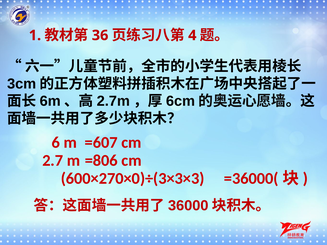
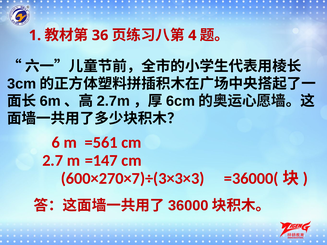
=607: =607 -> =561 (101, 143)
=806: =806 -> =147 (101, 161)
600×270×0)÷(3×3×3: 600×270×0)÷(3×3×3 -> 600×270×7)÷(3×3×3 (133, 179)
